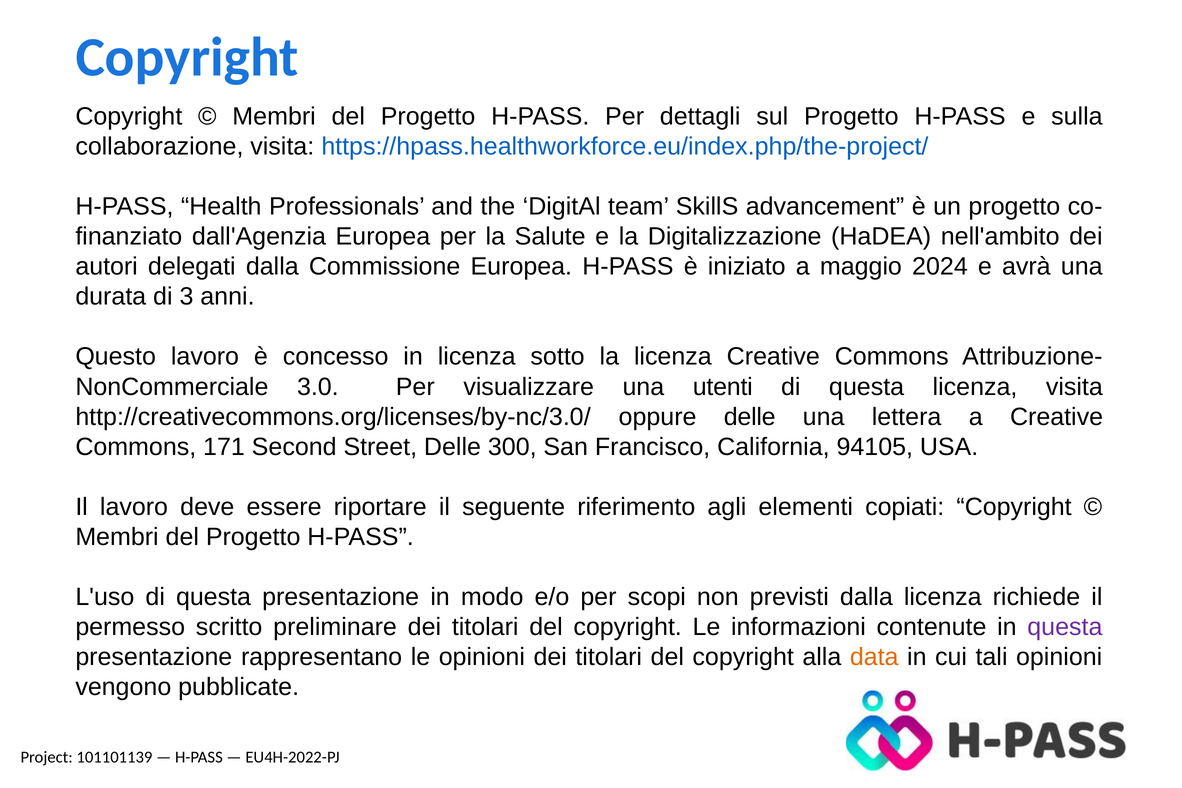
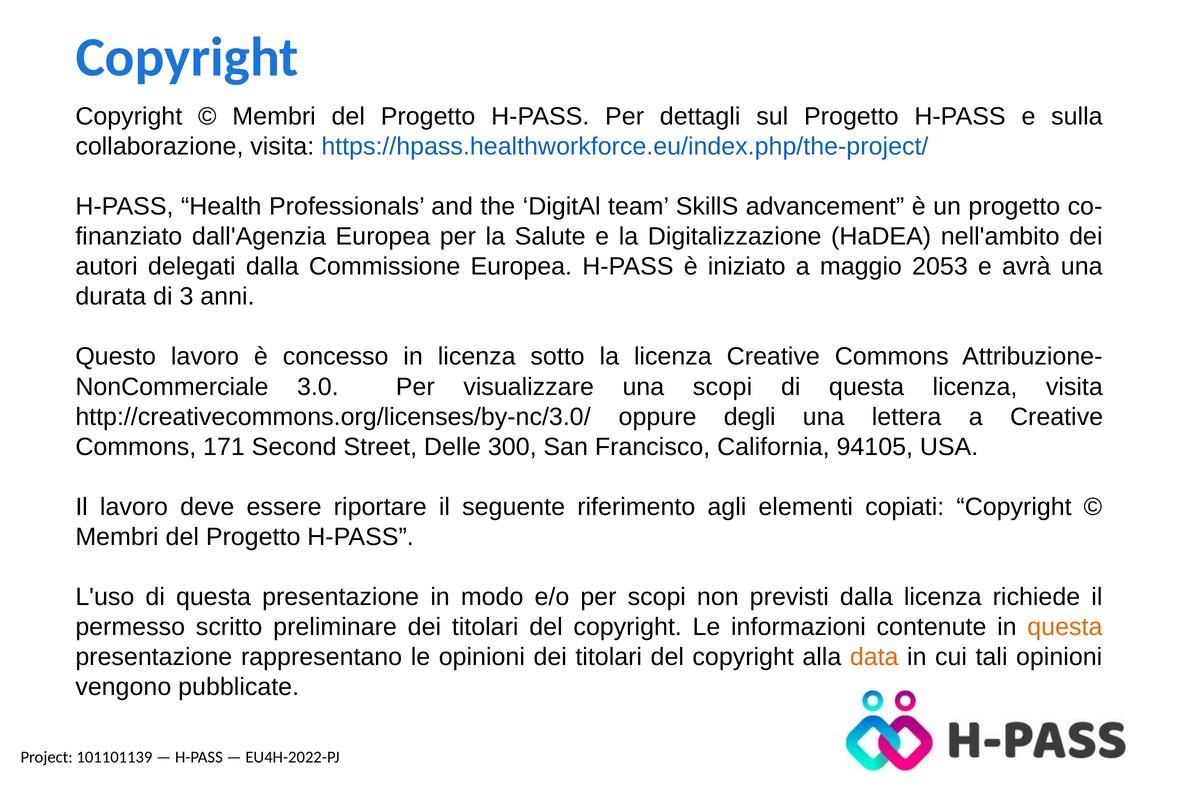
2024: 2024 -> 2053 (940, 267)
una utenti: utenti -> scopi (723, 387)
oppure delle: delle -> degli (750, 417)
questa colour: purple -> orange (1065, 627)
